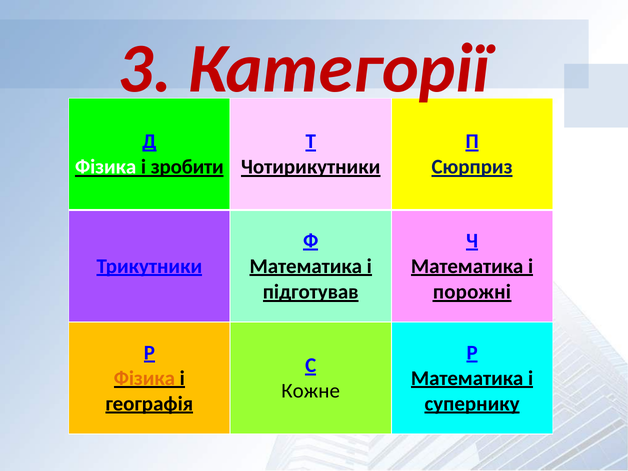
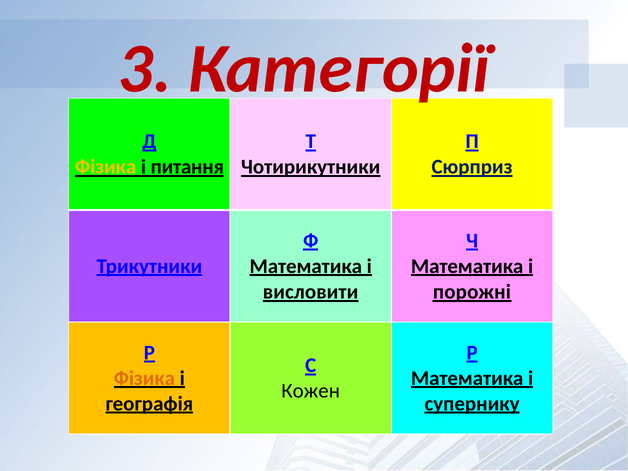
Фізика colour: white -> yellow (106, 167)
зробити: зробити -> питання (187, 167)
підготував: підготував -> висловити (311, 292)
Кожне: Кожне -> Кожен (311, 391)
